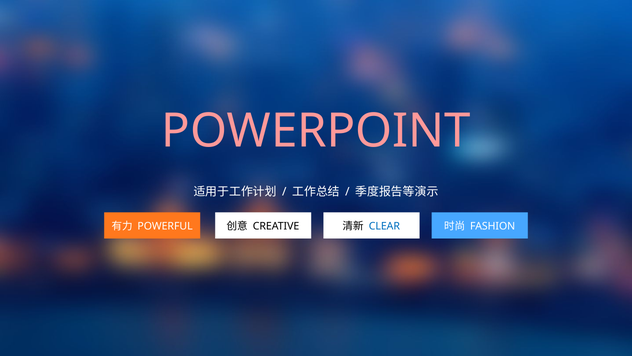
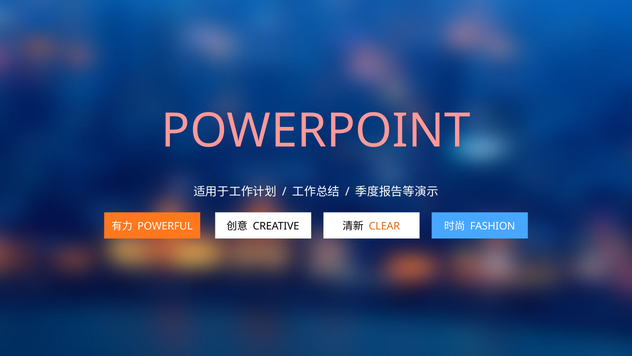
CLEAR colour: blue -> orange (384, 226)
